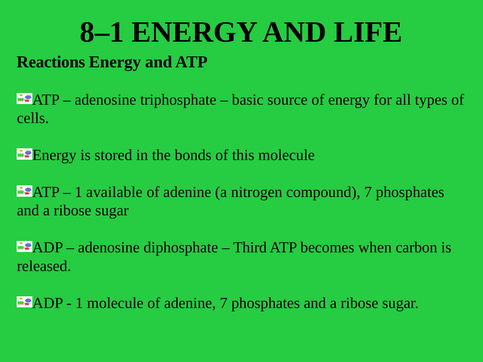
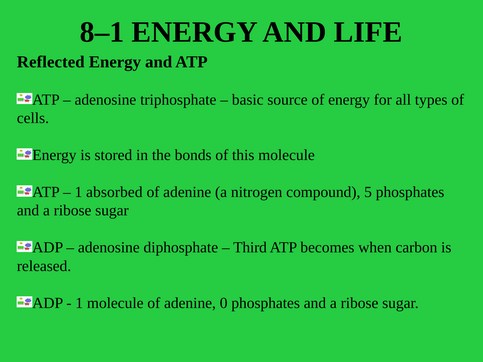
Reactions: Reactions -> Reflected (51, 62)
available: available -> absorbed (114, 192)
compound 7: 7 -> 5 (368, 192)
adenine 7: 7 -> 0 (224, 303)
